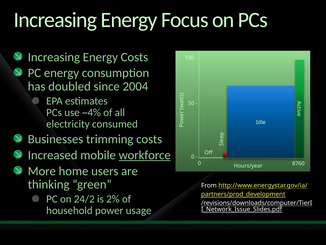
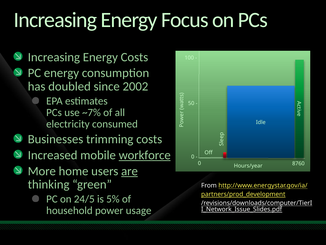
2004: 2004 -> 2002 (135, 86)
~4%: ~4% -> ~7% (91, 112)
are underline: none -> present (129, 171)
24/2: 24/2 -> 24/5 (84, 199)
2%: 2% -> 5% (113, 199)
